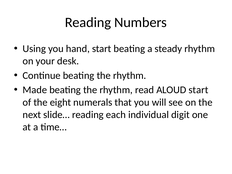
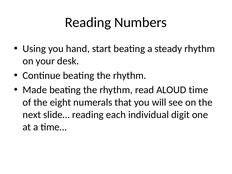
ALOUD start: start -> time (198, 90)
